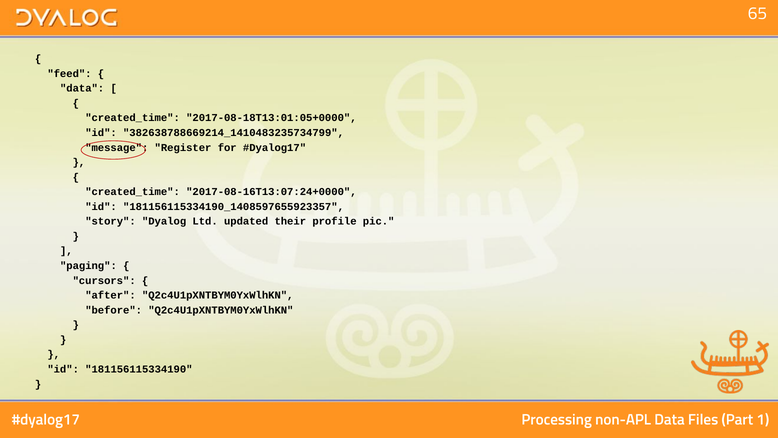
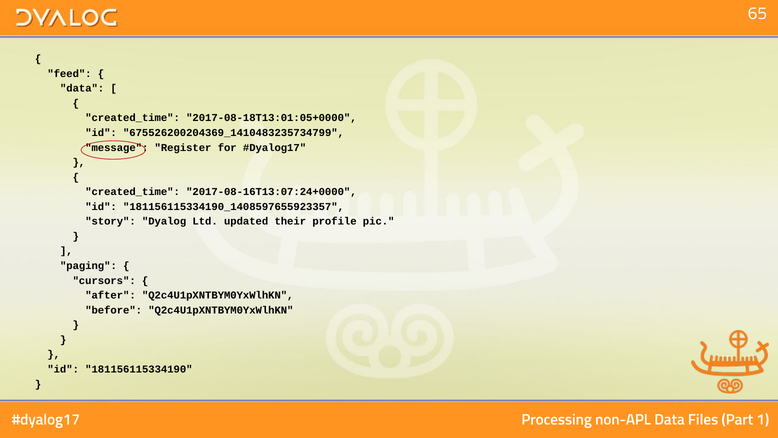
382638788669214_1410483235734799: 382638788669214_1410483235734799 -> 675526200204369_1410483235734799 (234, 133)
